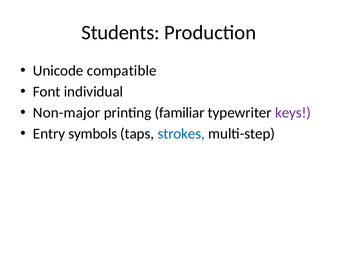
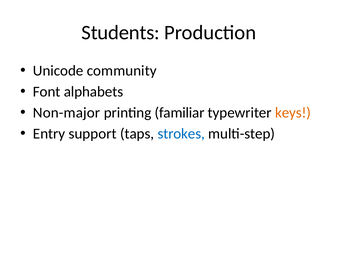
compatible: compatible -> community (122, 71)
individual: individual -> alphabets (93, 92)
keys colour: purple -> orange (293, 113)
symbols: symbols -> support (93, 134)
